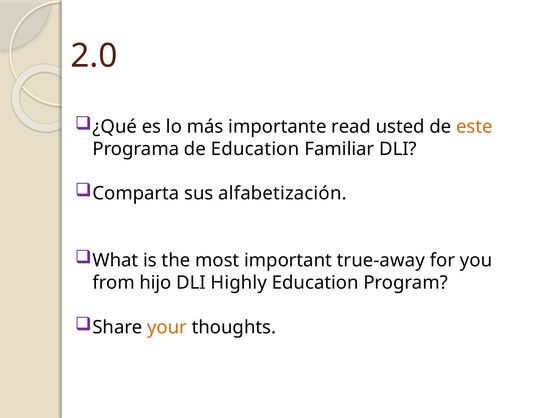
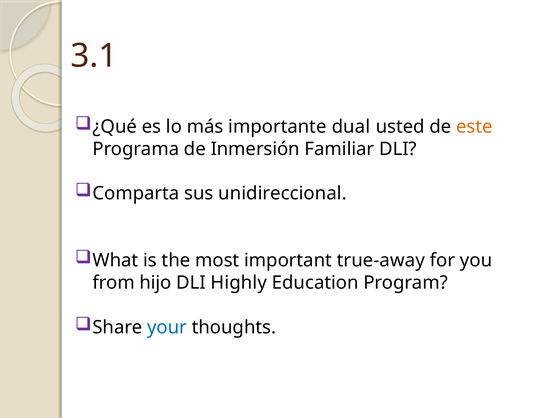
2.0: 2.0 -> 3.1 (94, 56)
read: read -> dual (351, 127)
de Education: Education -> Inmersión (255, 149)
alfabetización: alfabetización -> unidireccional (283, 193)
your colour: orange -> blue (167, 327)
